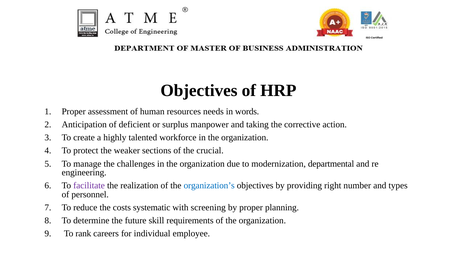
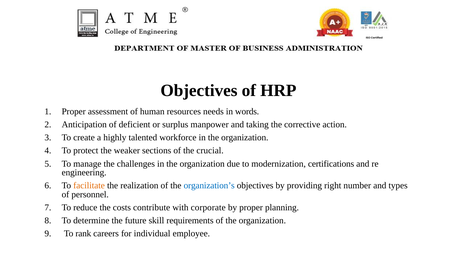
departmental: departmental -> certifications (331, 164)
facilitate colour: purple -> orange (89, 186)
systematic: systematic -> contribute (152, 207)
screening: screening -> corporate (208, 207)
